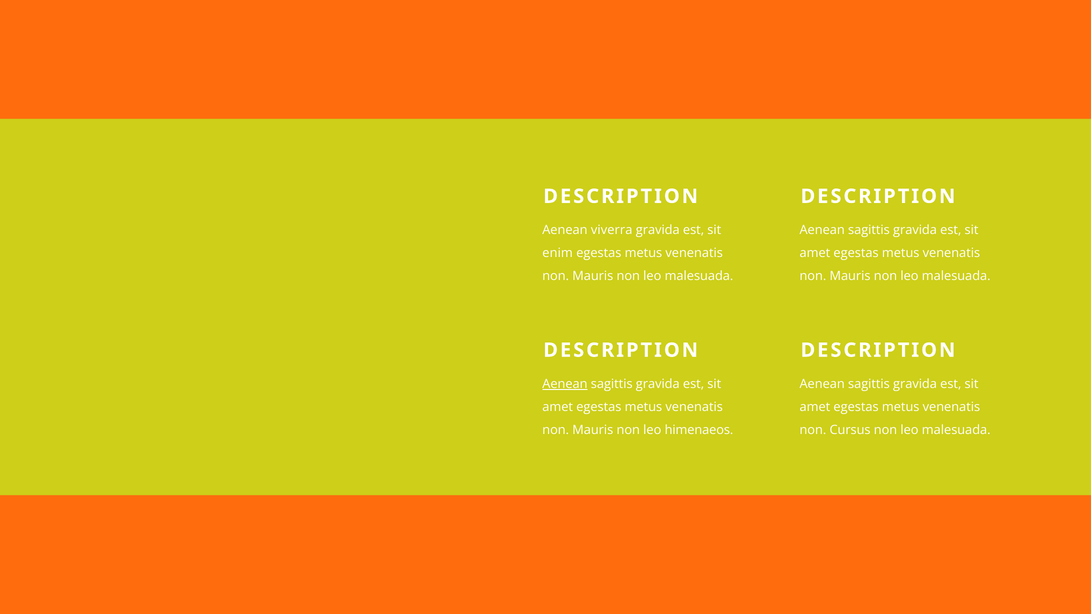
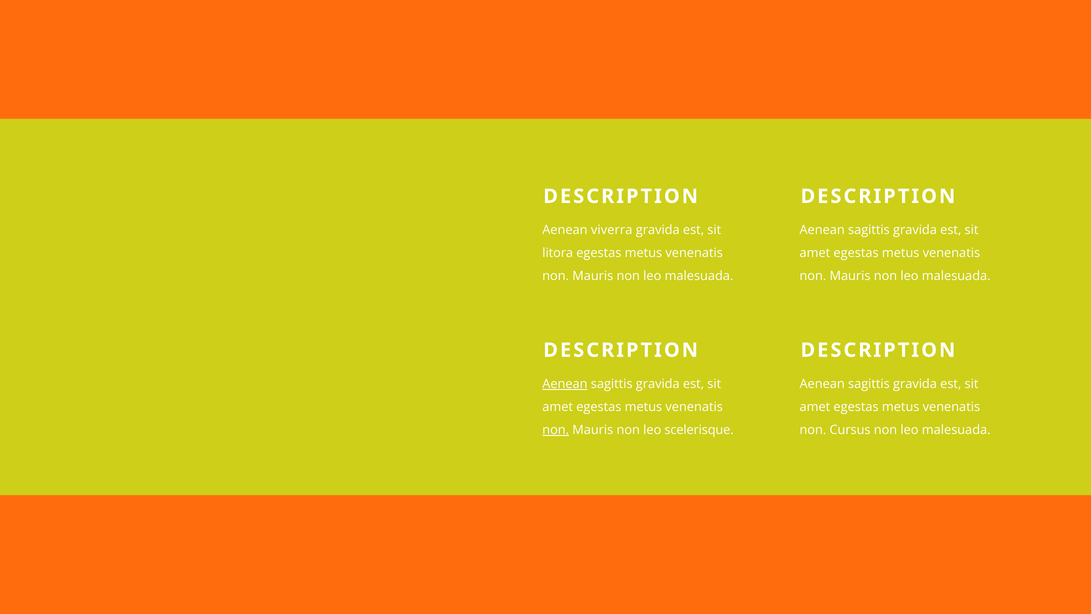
enim: enim -> litora (558, 253)
non underline: none -> present (556, 430)
himenaeos: himenaeos -> scelerisque (699, 430)
